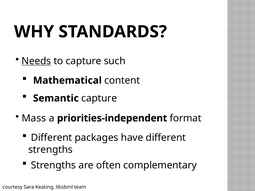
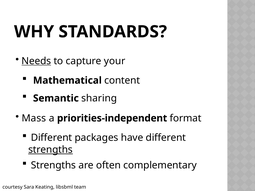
such: such -> your (115, 61)
Semantic capture: capture -> sharing (99, 98)
strengths underline: none -> present (50, 150)
